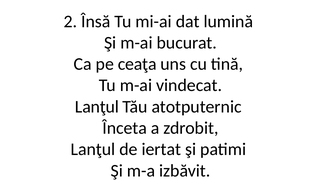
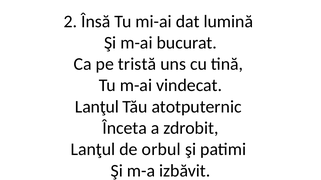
ceaţa: ceaţa -> tristă (137, 64)
iertat: iertat -> orbul (161, 150)
